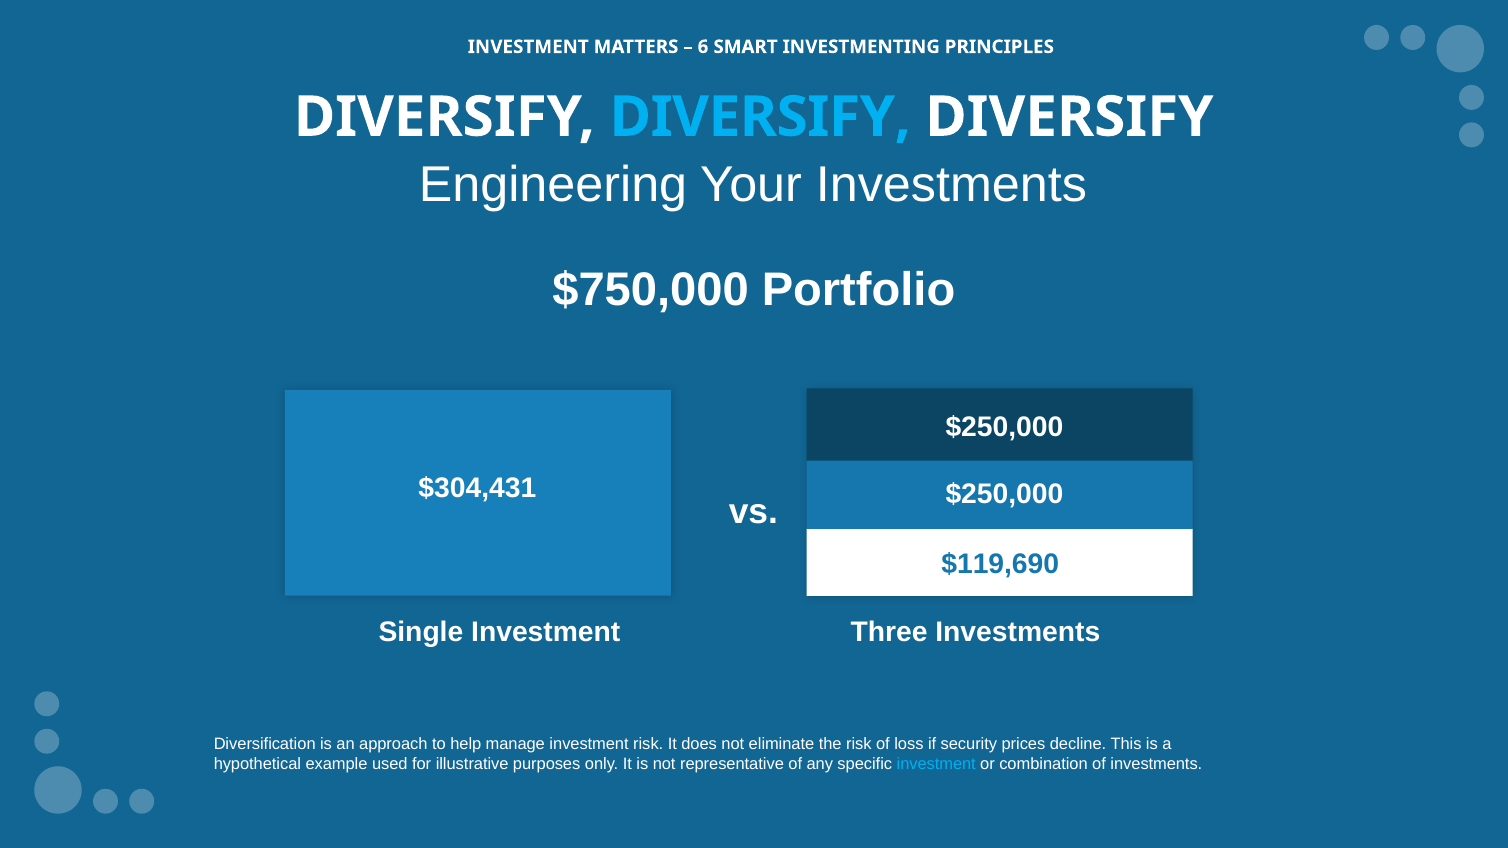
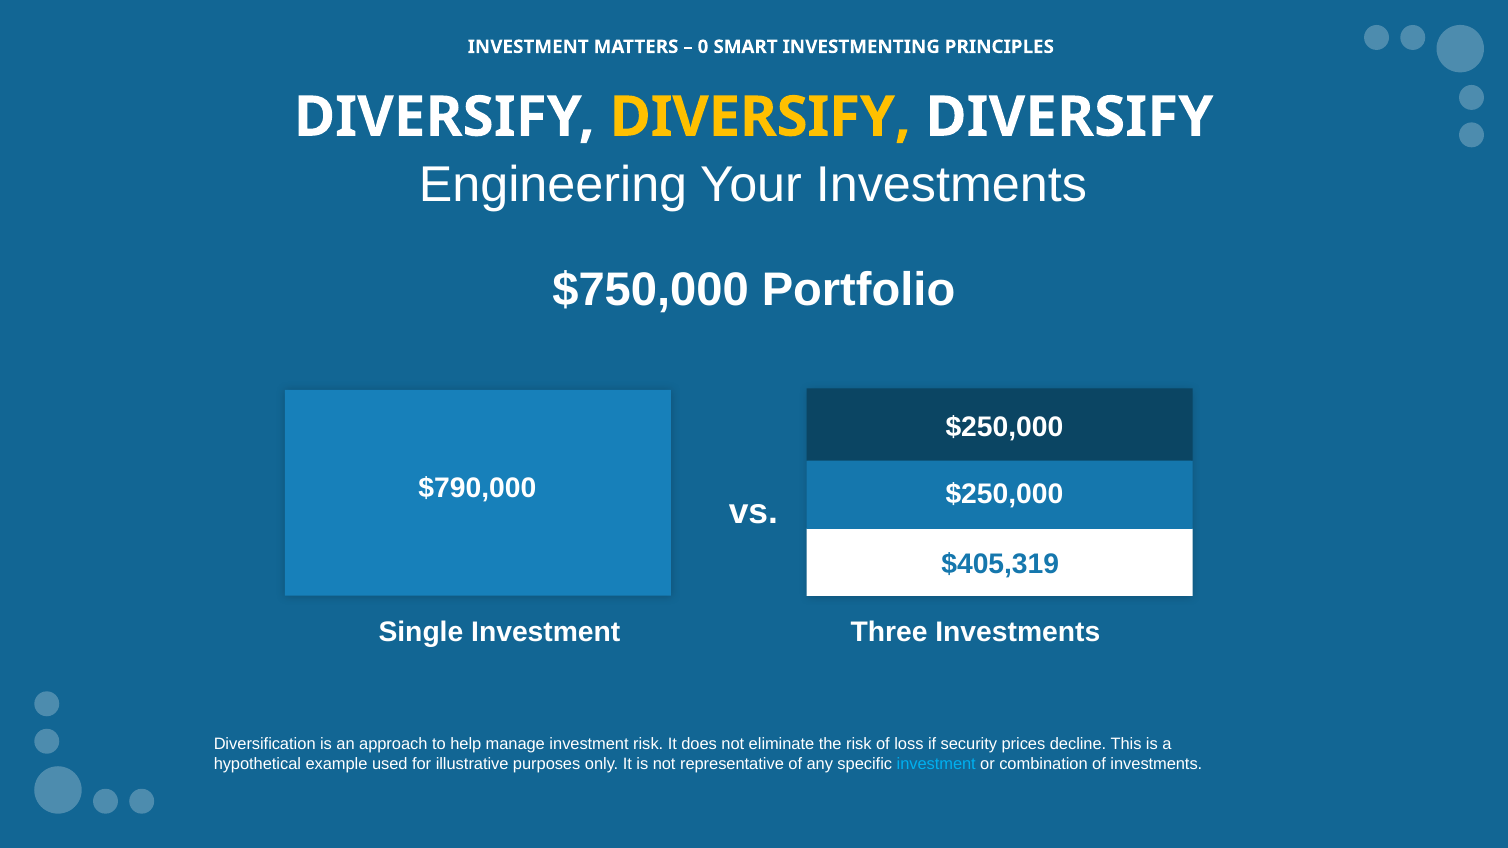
6: 6 -> 0 (703, 47)
DIVERSIFY colour: light blue -> yellow (760, 117)
$304,431: $304,431 -> $790,000 (477, 488)
$119,690: $119,690 -> $405,319 (1000, 564)
